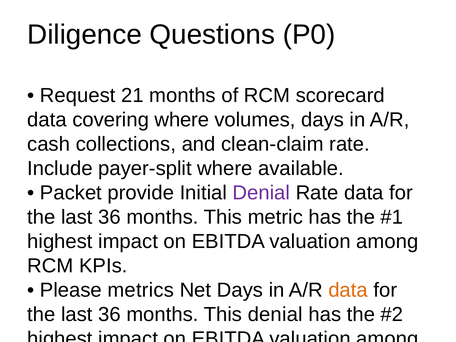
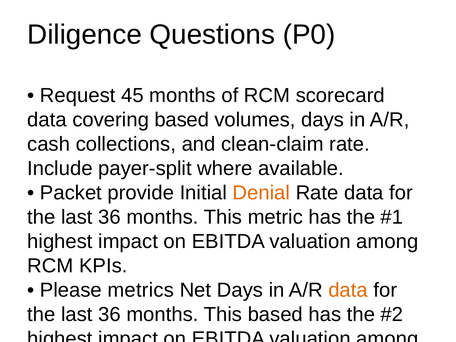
21: 21 -> 45 (132, 96)
covering where: where -> based (182, 120)
Denial colour: purple -> orange (261, 193)
This denial: denial -> based (275, 315)
